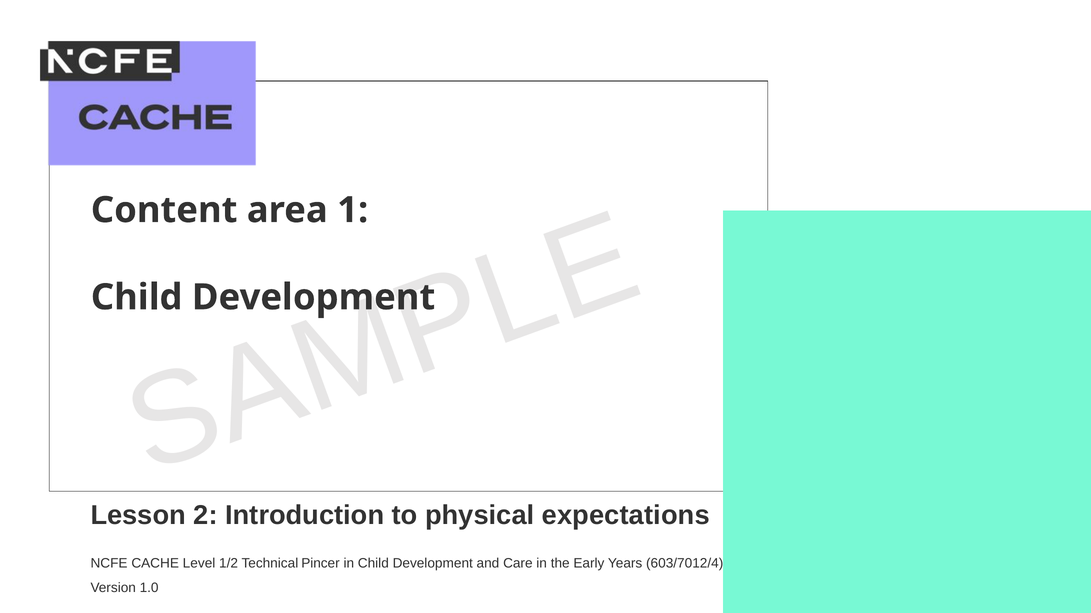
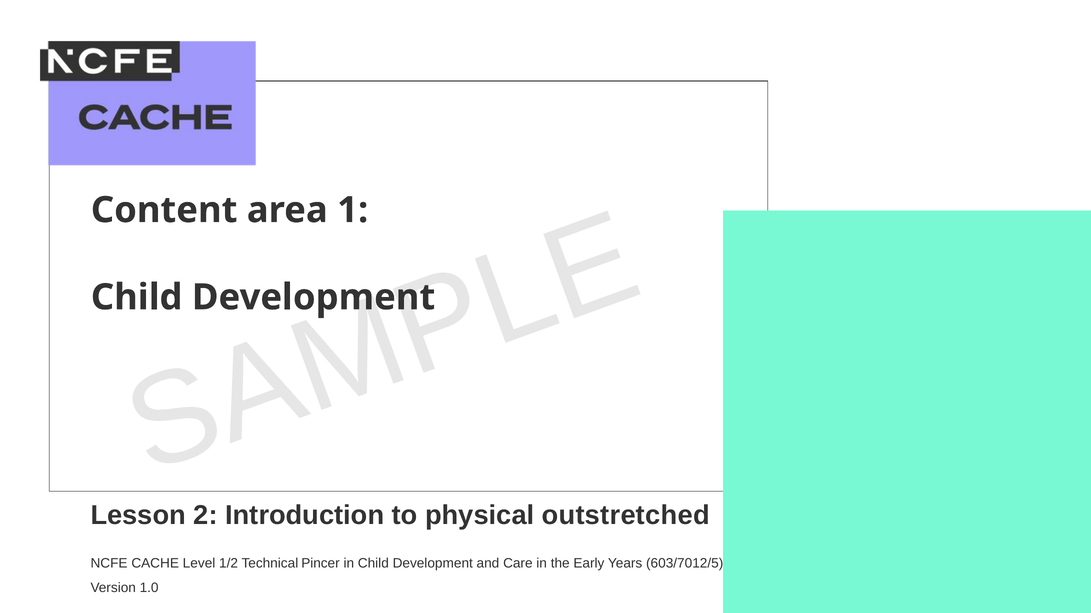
expectations: expectations -> outstretched (626, 516)
603/7012/4: 603/7012/4 -> 603/7012/5 (685, 564)
